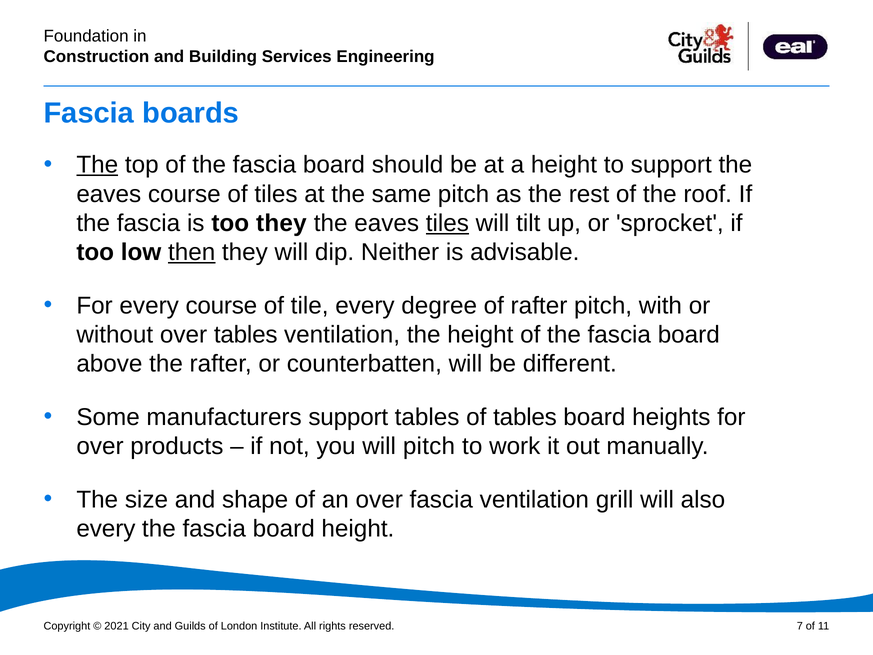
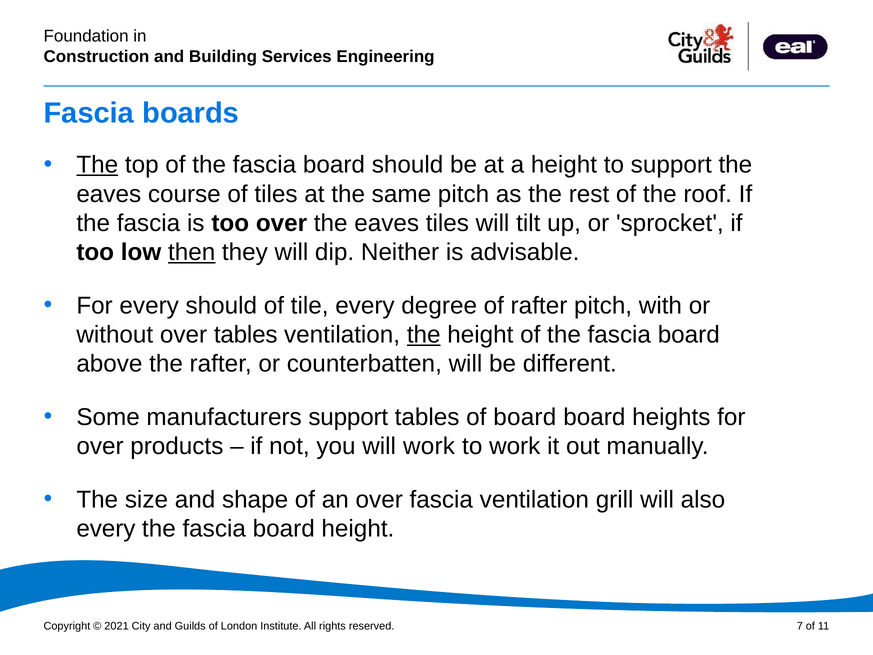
too they: they -> over (281, 223)
tiles underline: present -> none (447, 223)
every course: course -> should (221, 306)
the underline: none -> present (424, 335)
of tables: tables -> board (525, 417)
will pitch: pitch -> work (429, 446)
